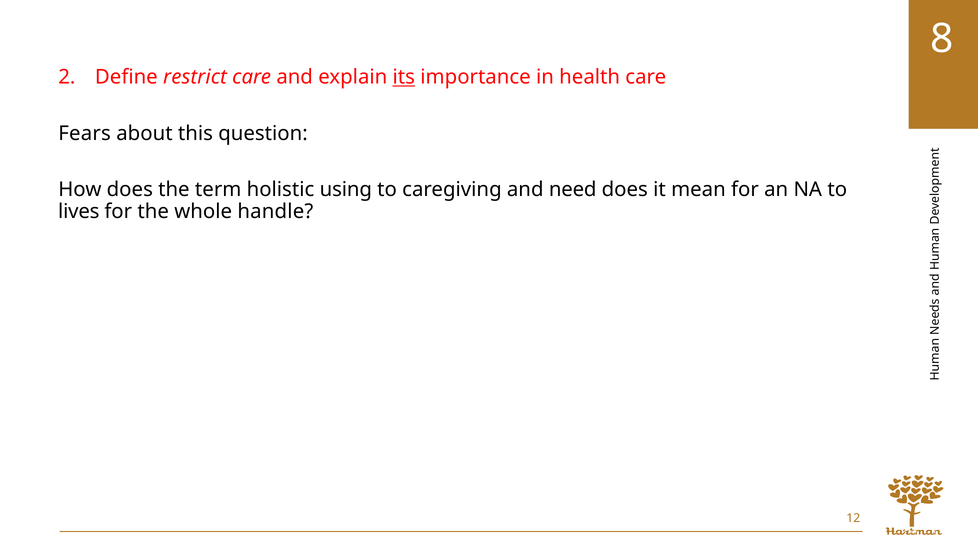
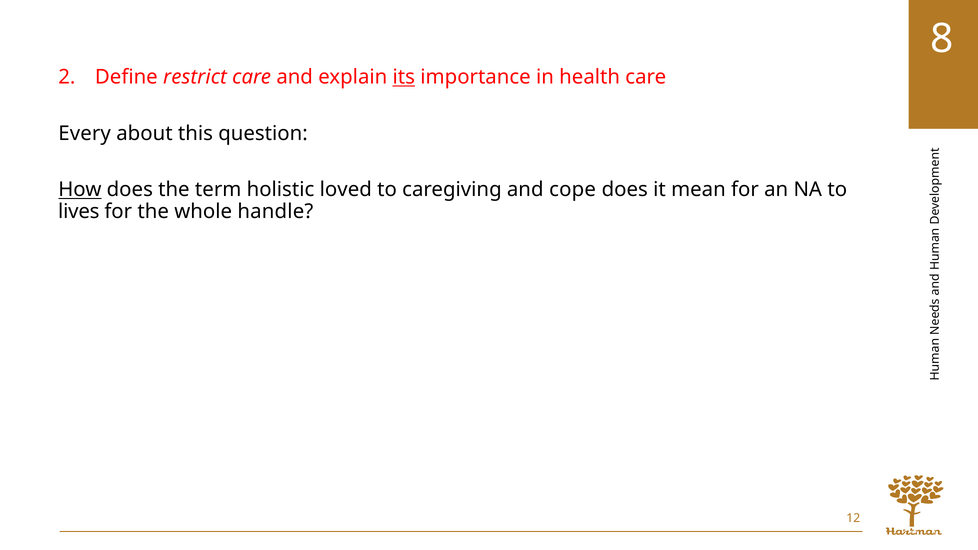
Fears: Fears -> Every (85, 133)
How underline: none -> present (80, 190)
using: using -> loved (346, 190)
need: need -> cope (573, 190)
